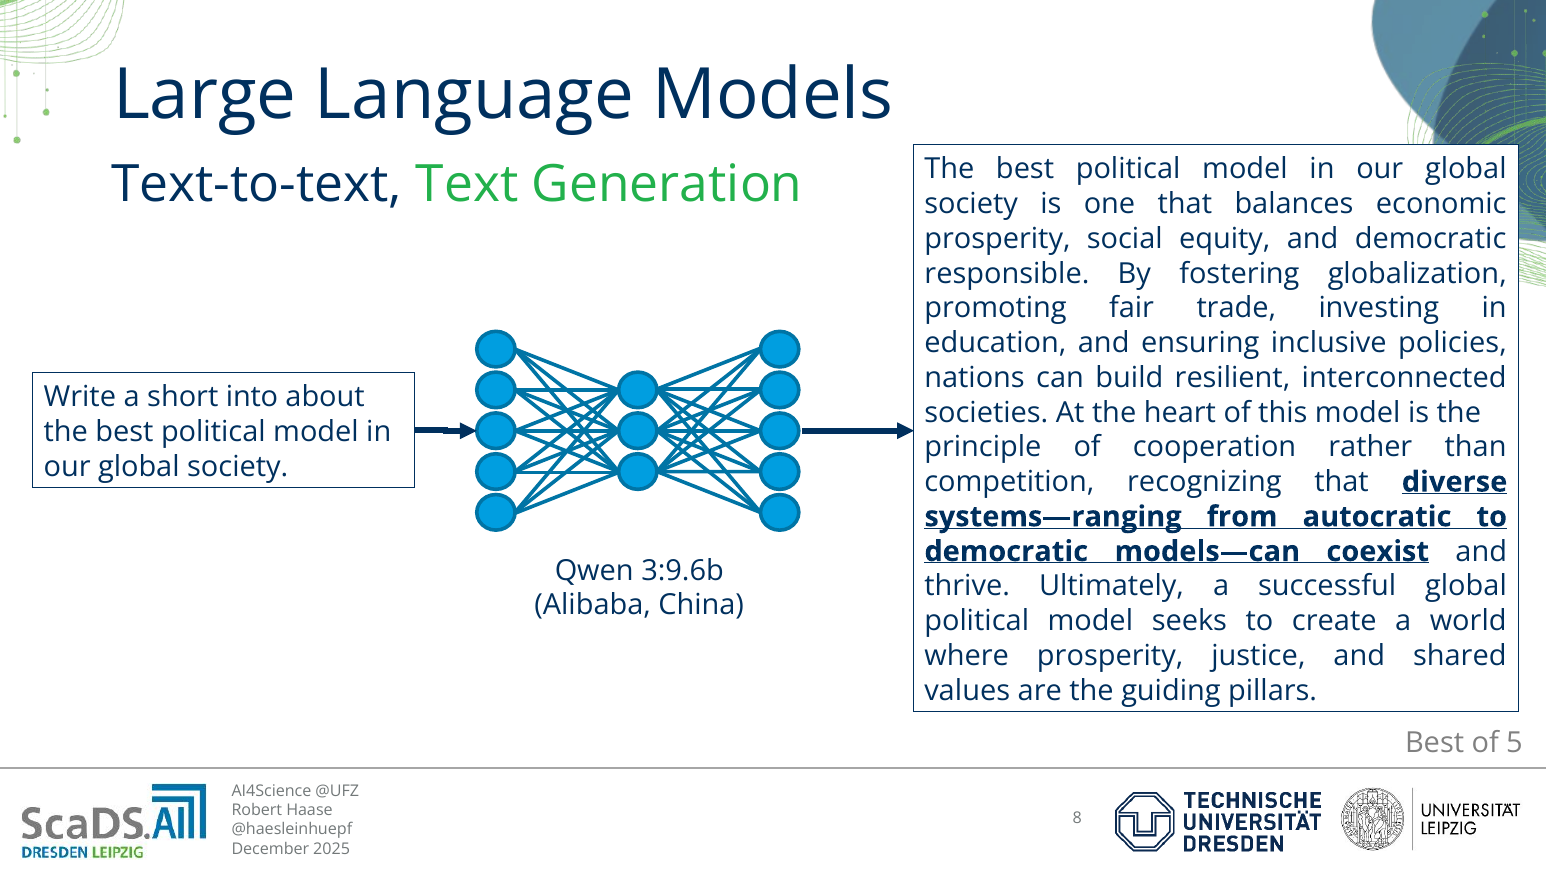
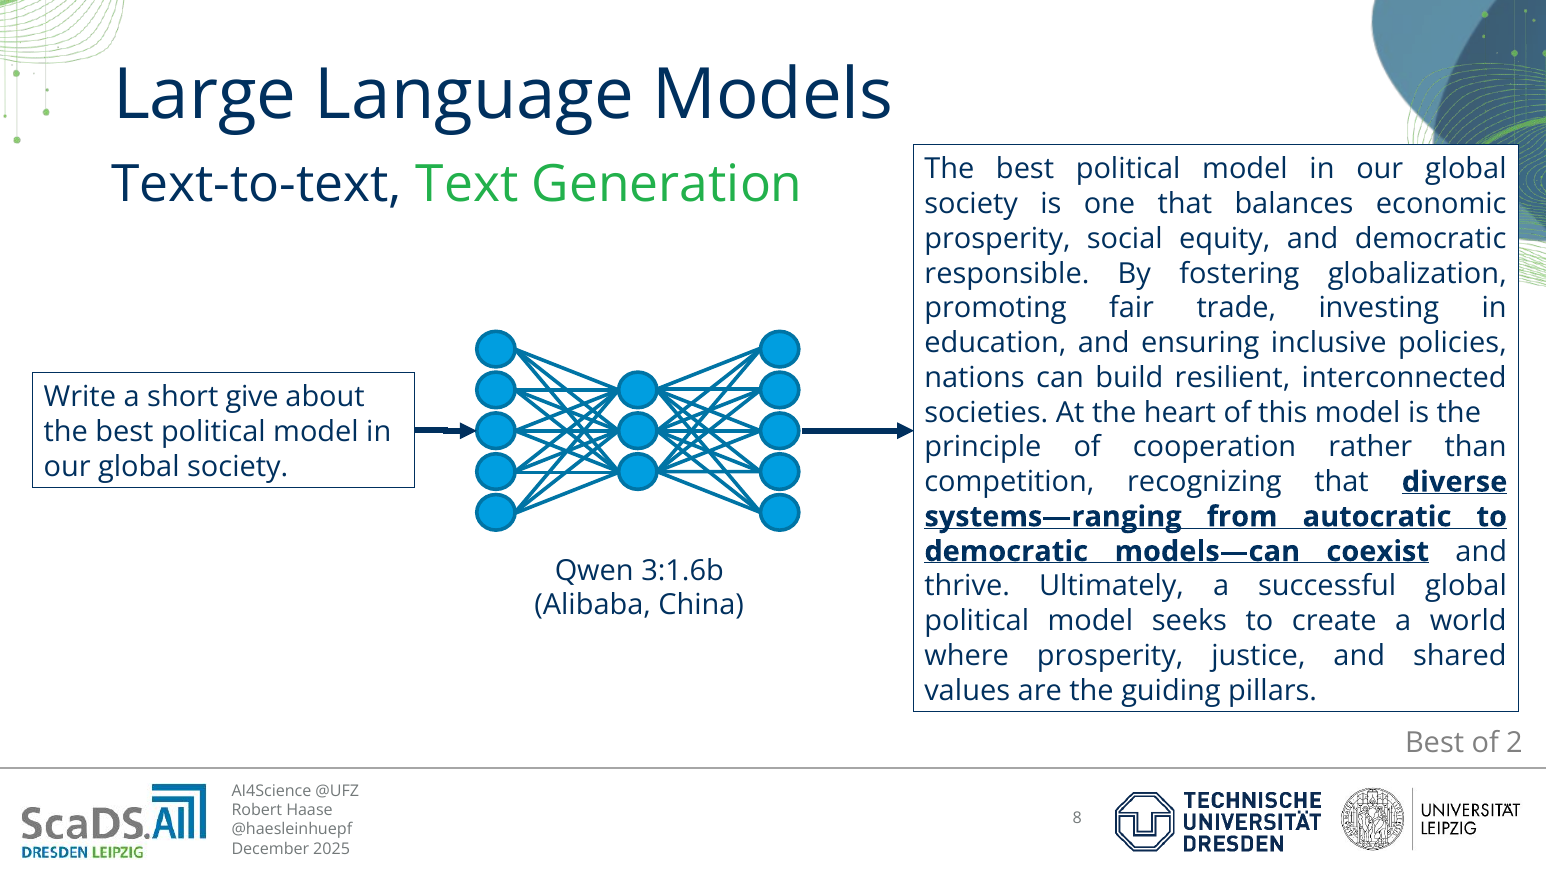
into: into -> give (252, 398)
3:9.6b: 3:9.6b -> 3:1.6b (683, 571)
5: 5 -> 2 (1515, 744)
